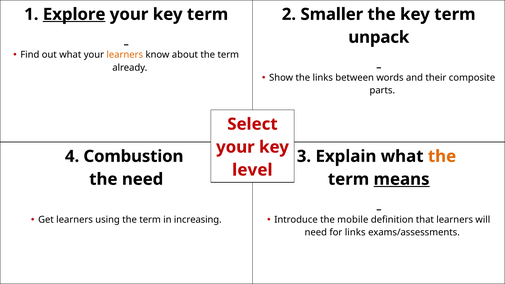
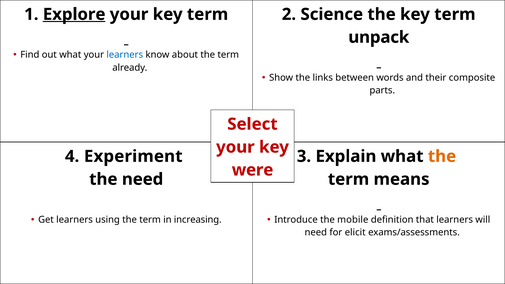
Smaller: Smaller -> Science (332, 14)
learners colour: orange -> blue (125, 55)
Combustion: Combustion -> Experiment (133, 156)
level: level -> were (253, 170)
means underline: present -> none (402, 179)
for links: links -> elicit (355, 233)
